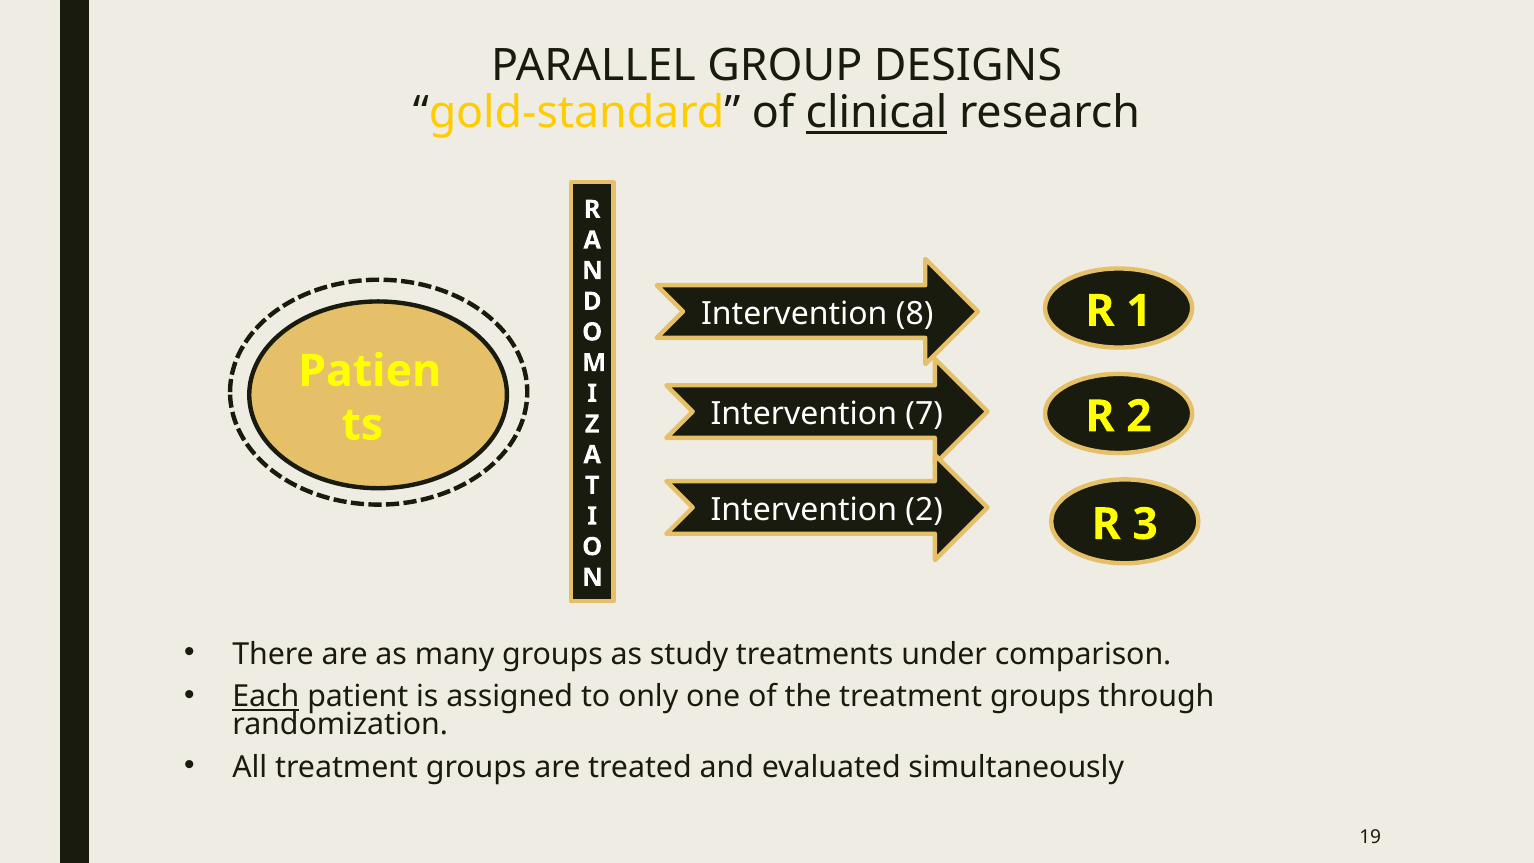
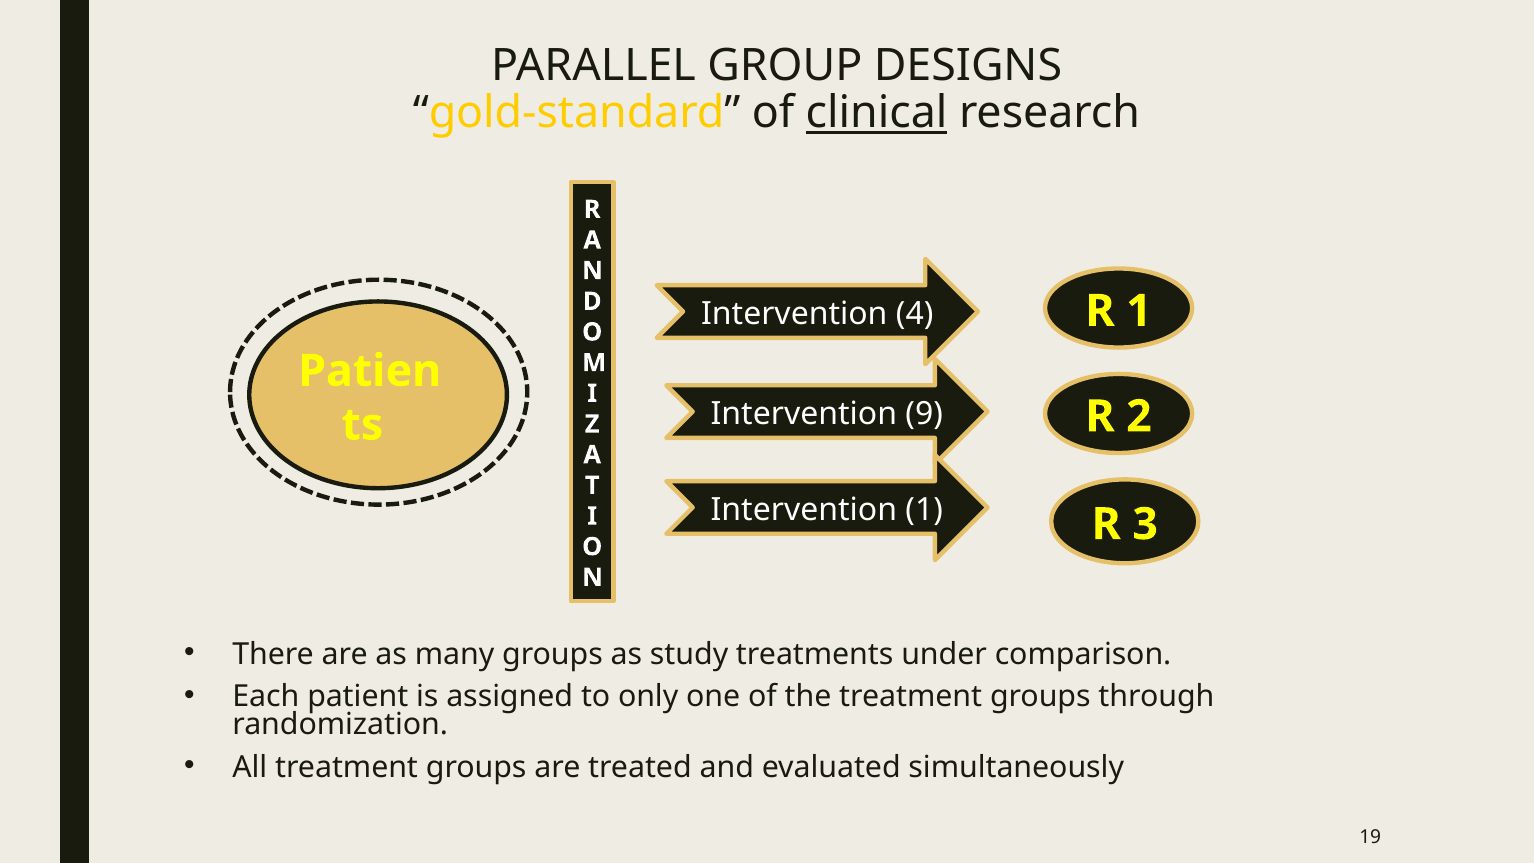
8: 8 -> 4 (915, 314)
7: 7 -> 9 (924, 414)
Intervention 2: 2 -> 1 (924, 510)
Each underline: present -> none (266, 697)
